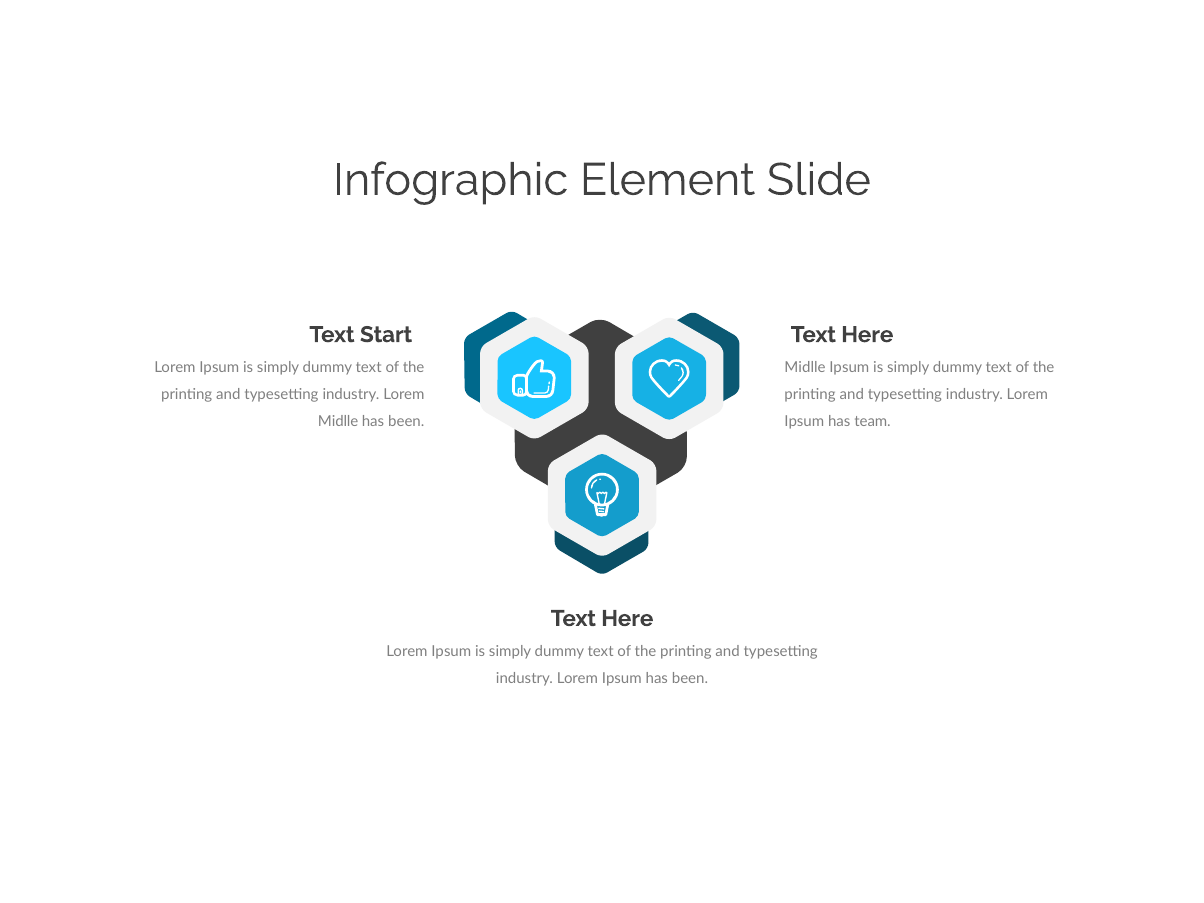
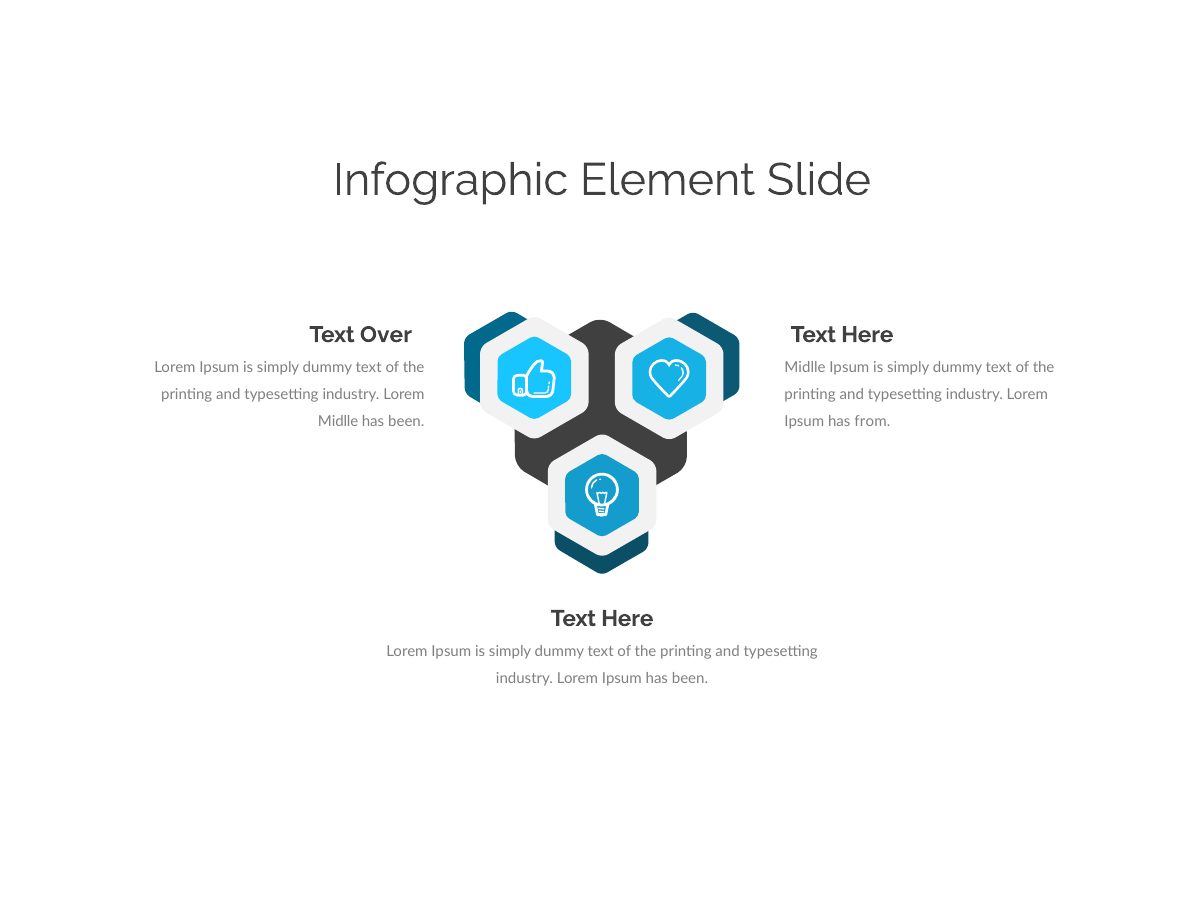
Start: Start -> Over (386, 335)
team: team -> from (872, 422)
